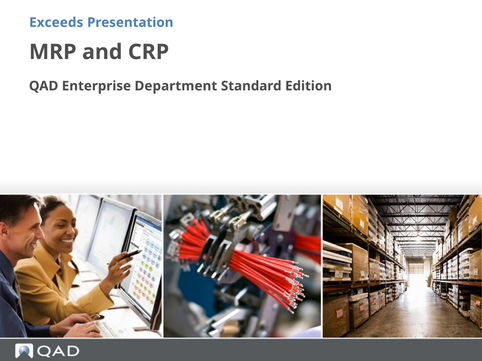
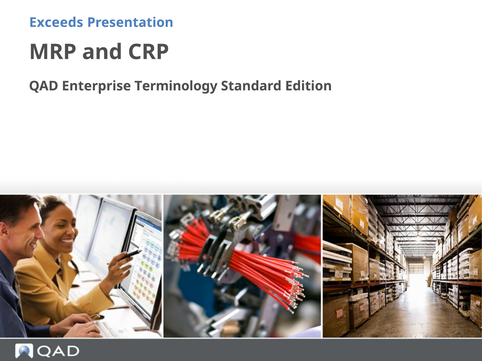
Department: Department -> Terminology (176, 86)
